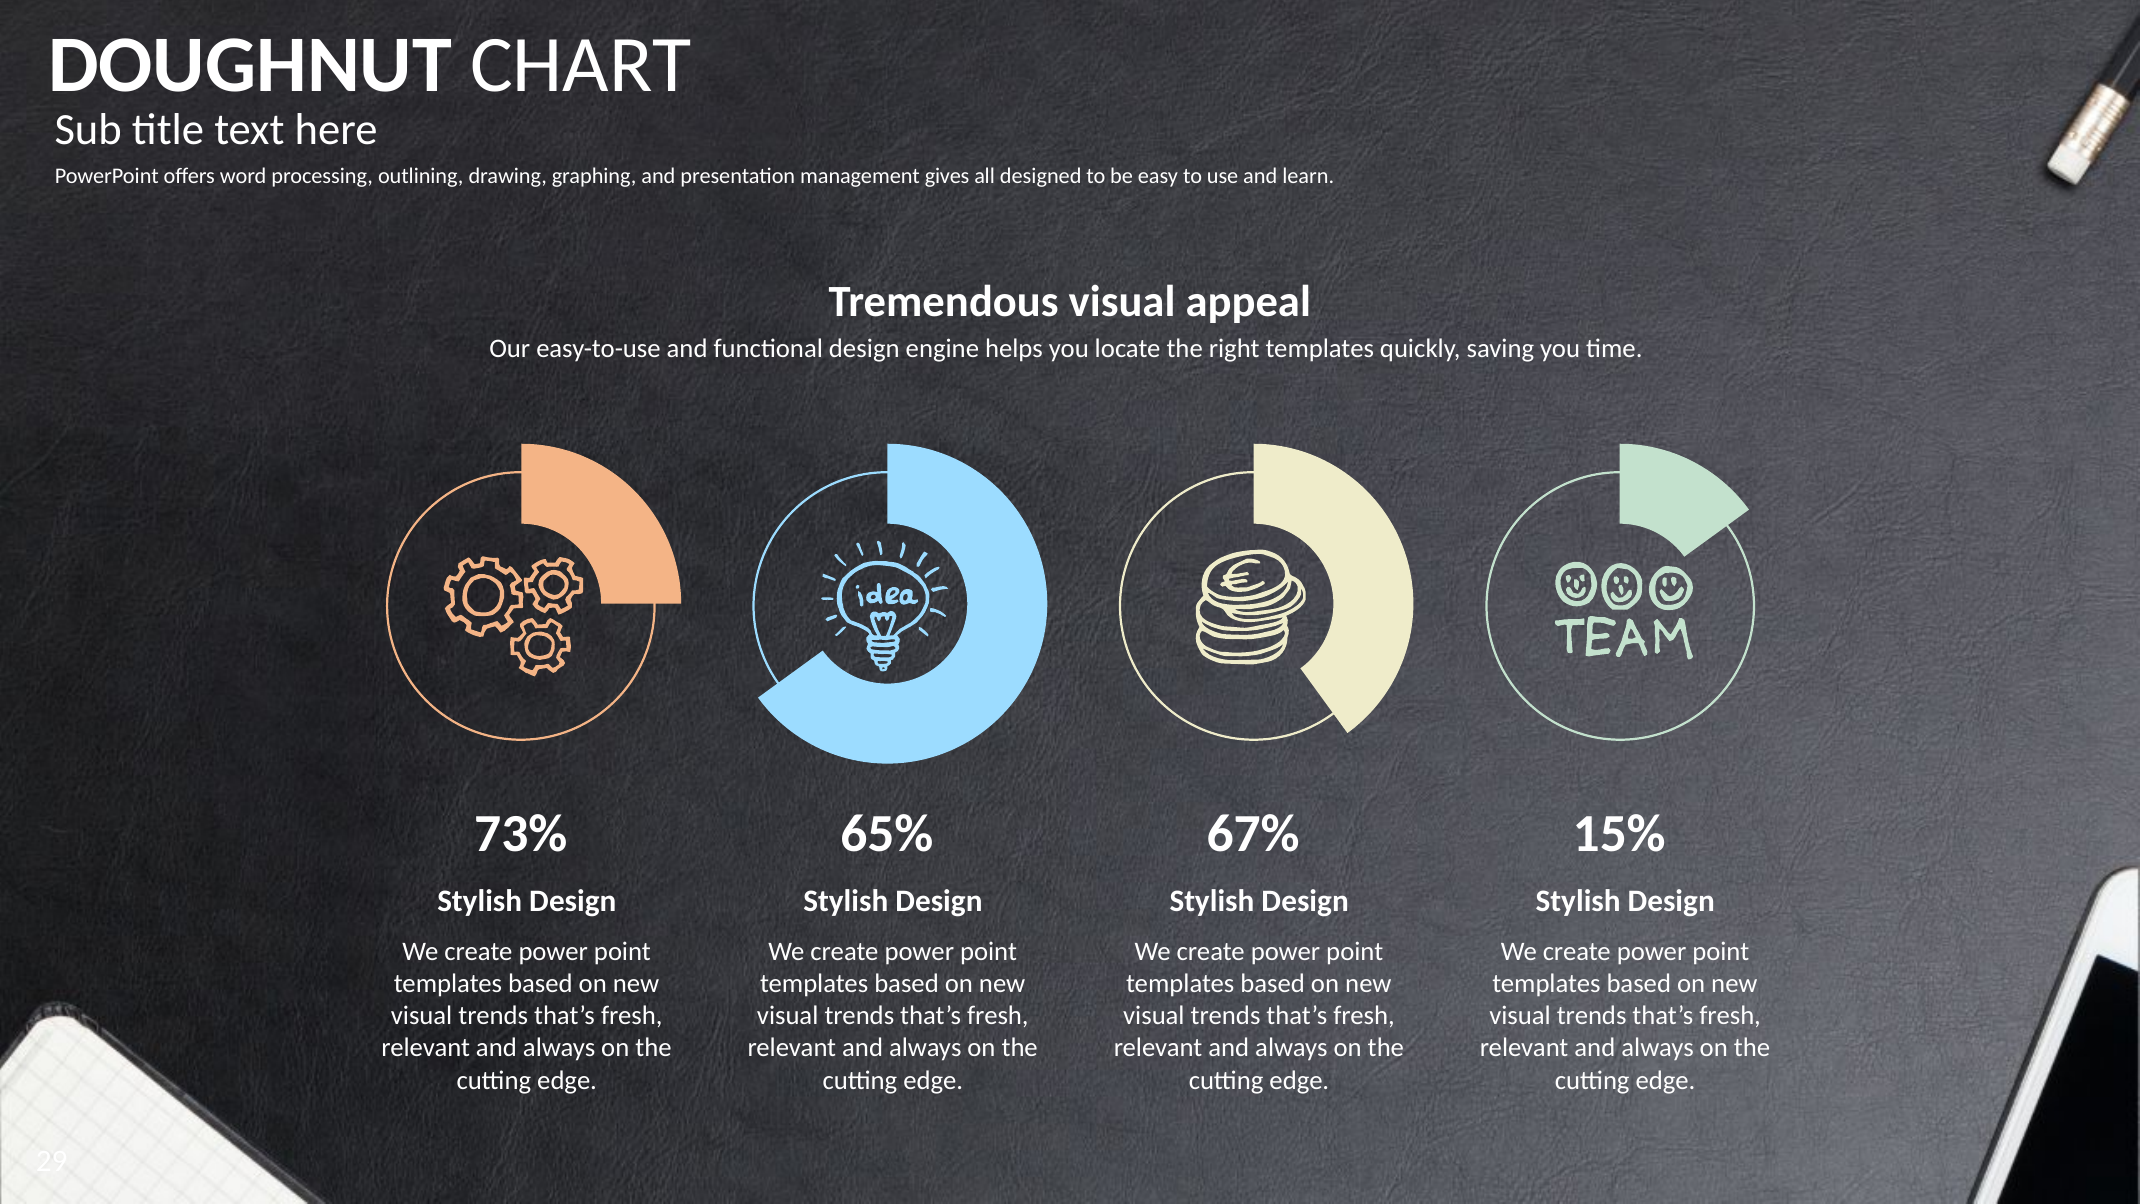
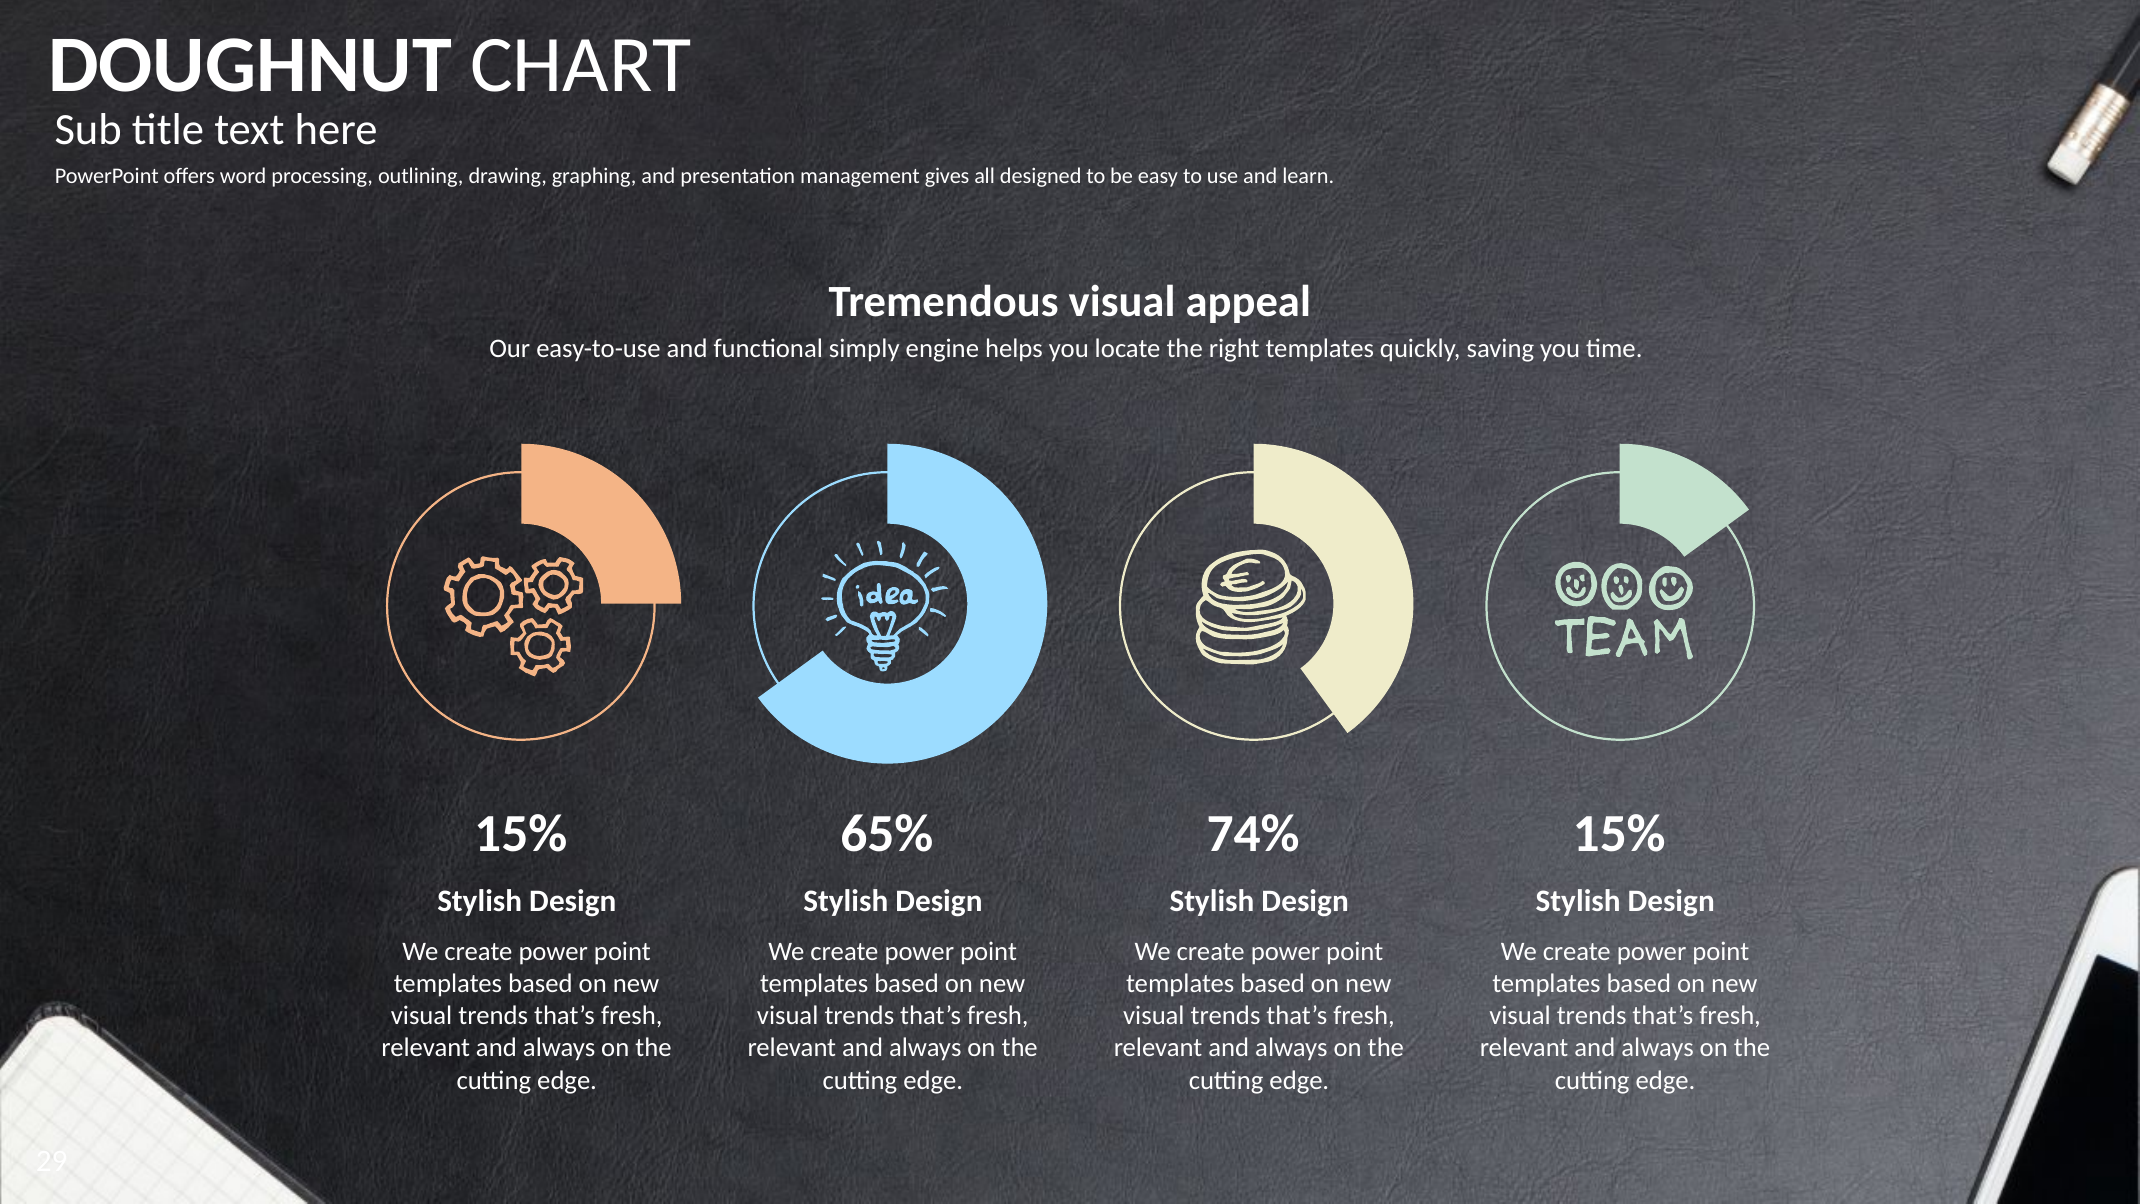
functional design: design -> simply (864, 349)
73%: 73% -> 15% (521, 834)
67%: 67% -> 74% (1253, 834)
